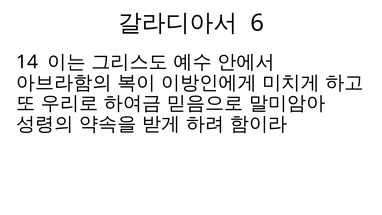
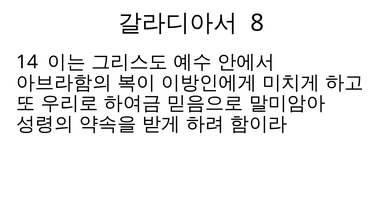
6: 6 -> 8 (257, 23)
